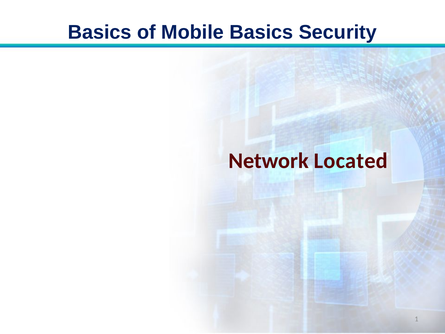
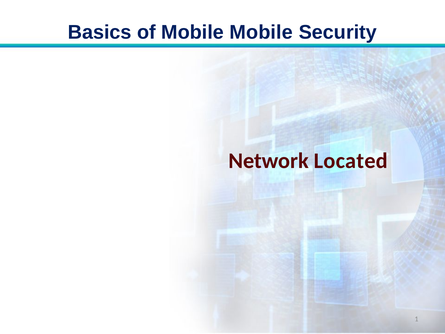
Mobile Basics: Basics -> Mobile (261, 32)
